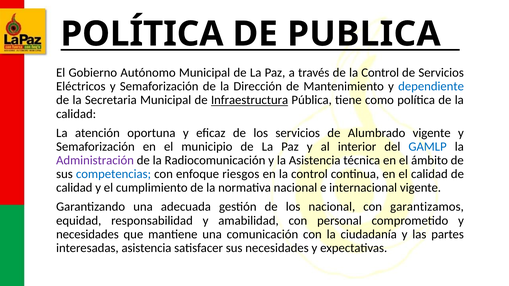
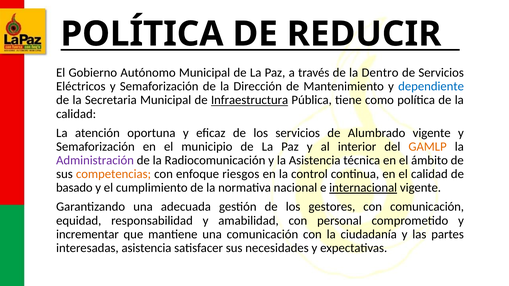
PUBLICA: PUBLICA -> REDUCIR (364, 34)
de la Control: Control -> Dentro (380, 73)
GAMLP colour: blue -> orange (428, 147)
competencias colour: blue -> orange (113, 174)
calidad: calidad -> basado (74, 188)
internacional underline: none -> present (363, 188)
los nacional: nacional -> gestores (332, 207)
con garantizamos: garantizamos -> comunicación (427, 207)
necesidades: necesidades -> incrementar (87, 234)
